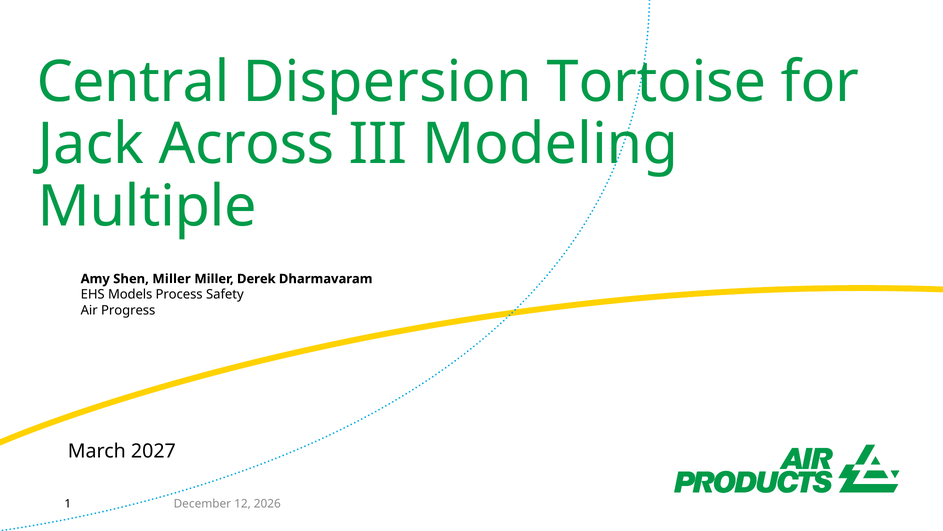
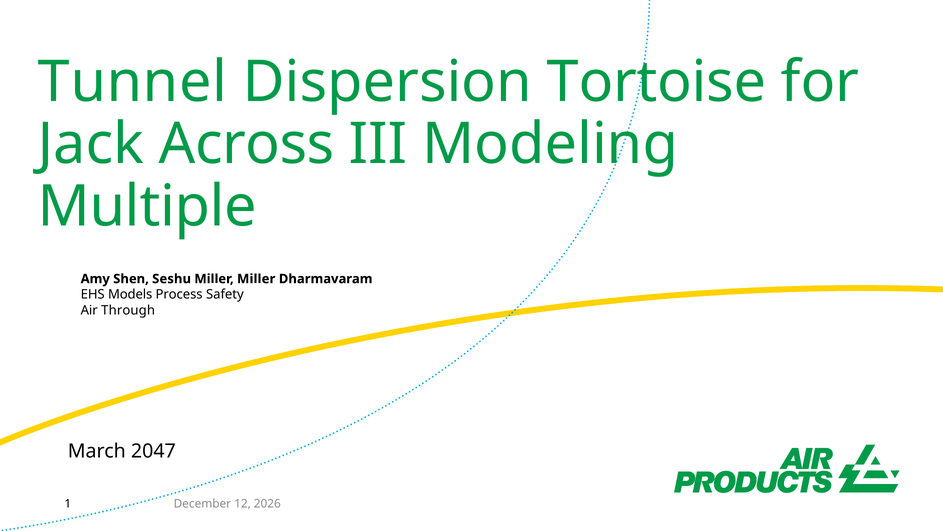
Central: Central -> Tunnel (132, 82)
Shen Miller: Miller -> Seshu (172, 279)
Miller Derek: Derek -> Miller (256, 279)
Progress: Progress -> Through (128, 310)
2027: 2027 -> 2047 (153, 451)
